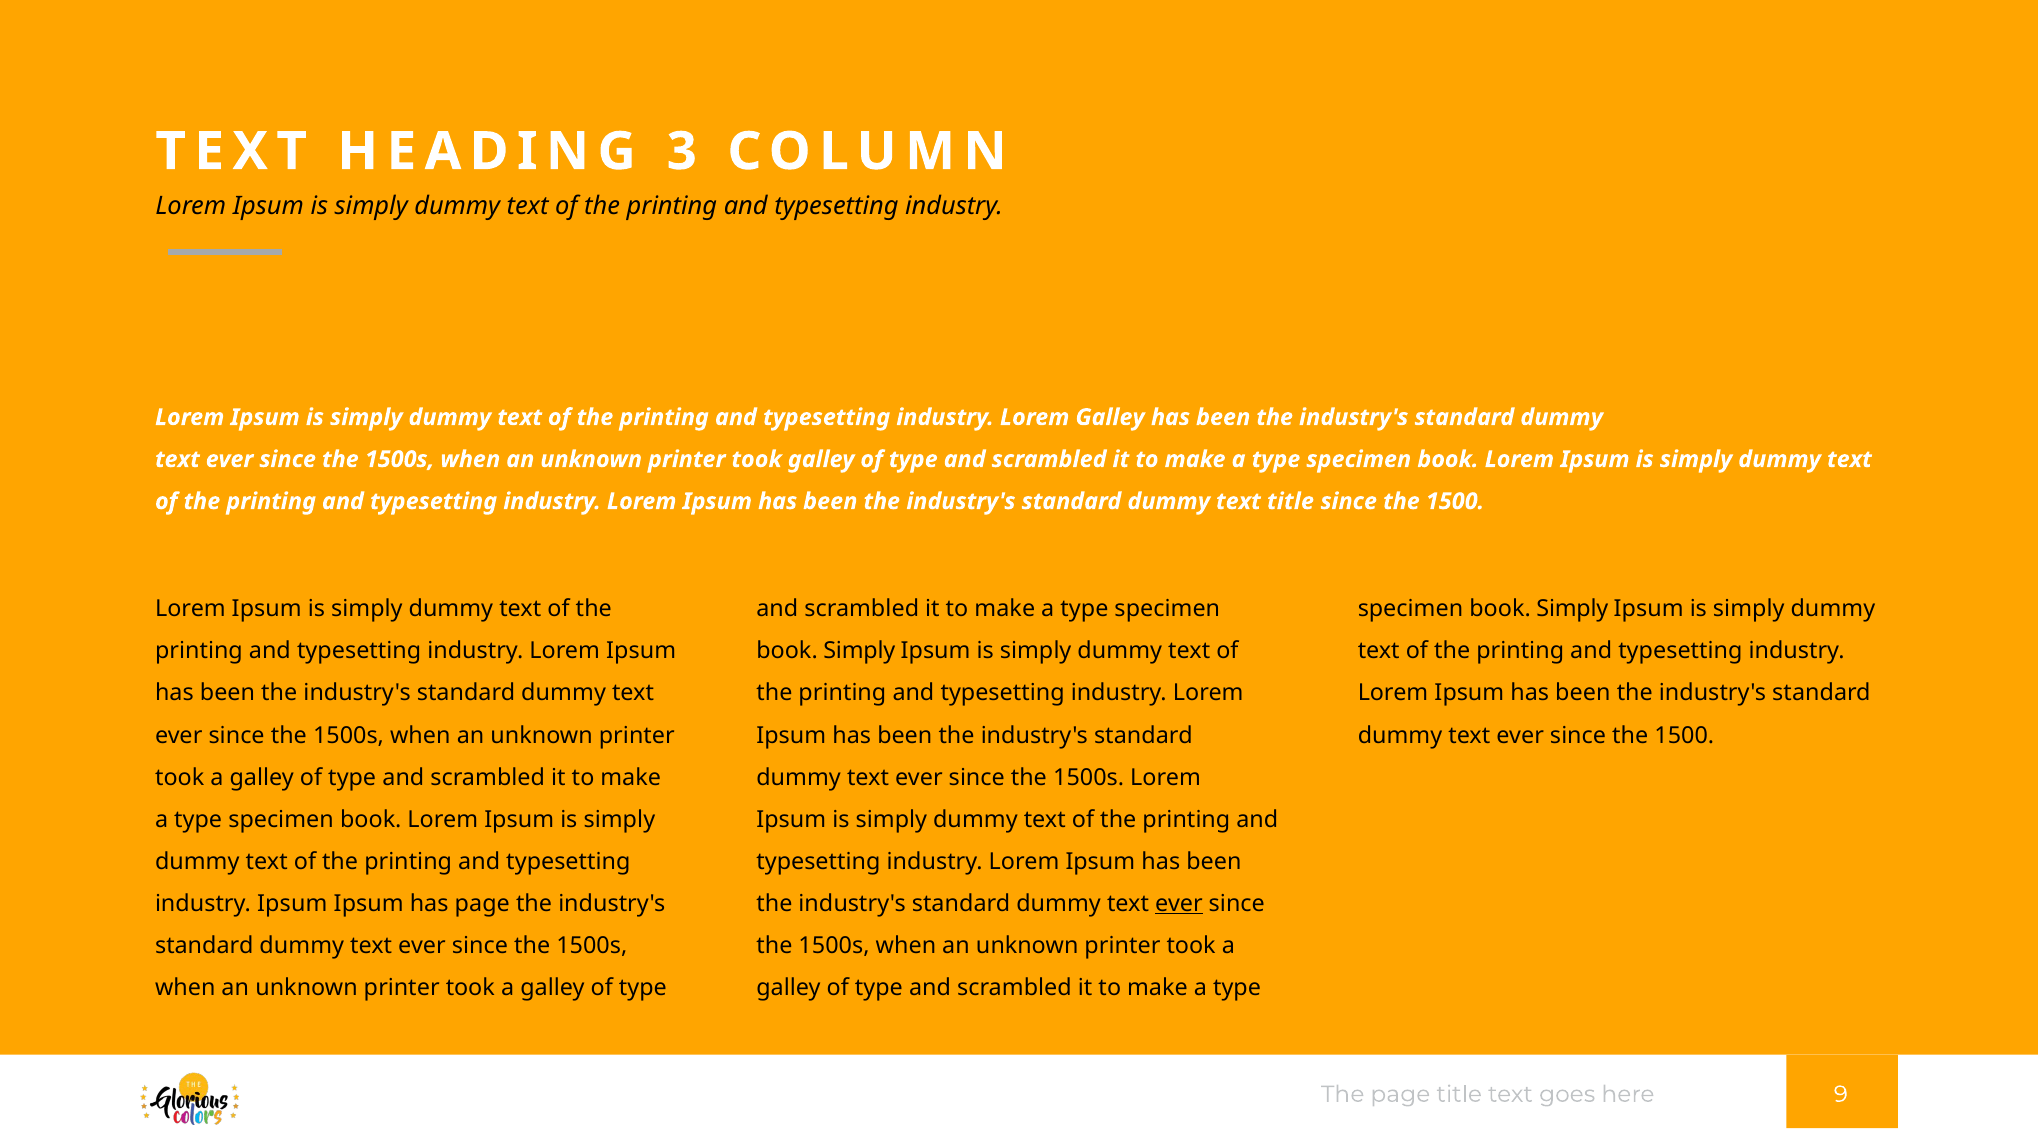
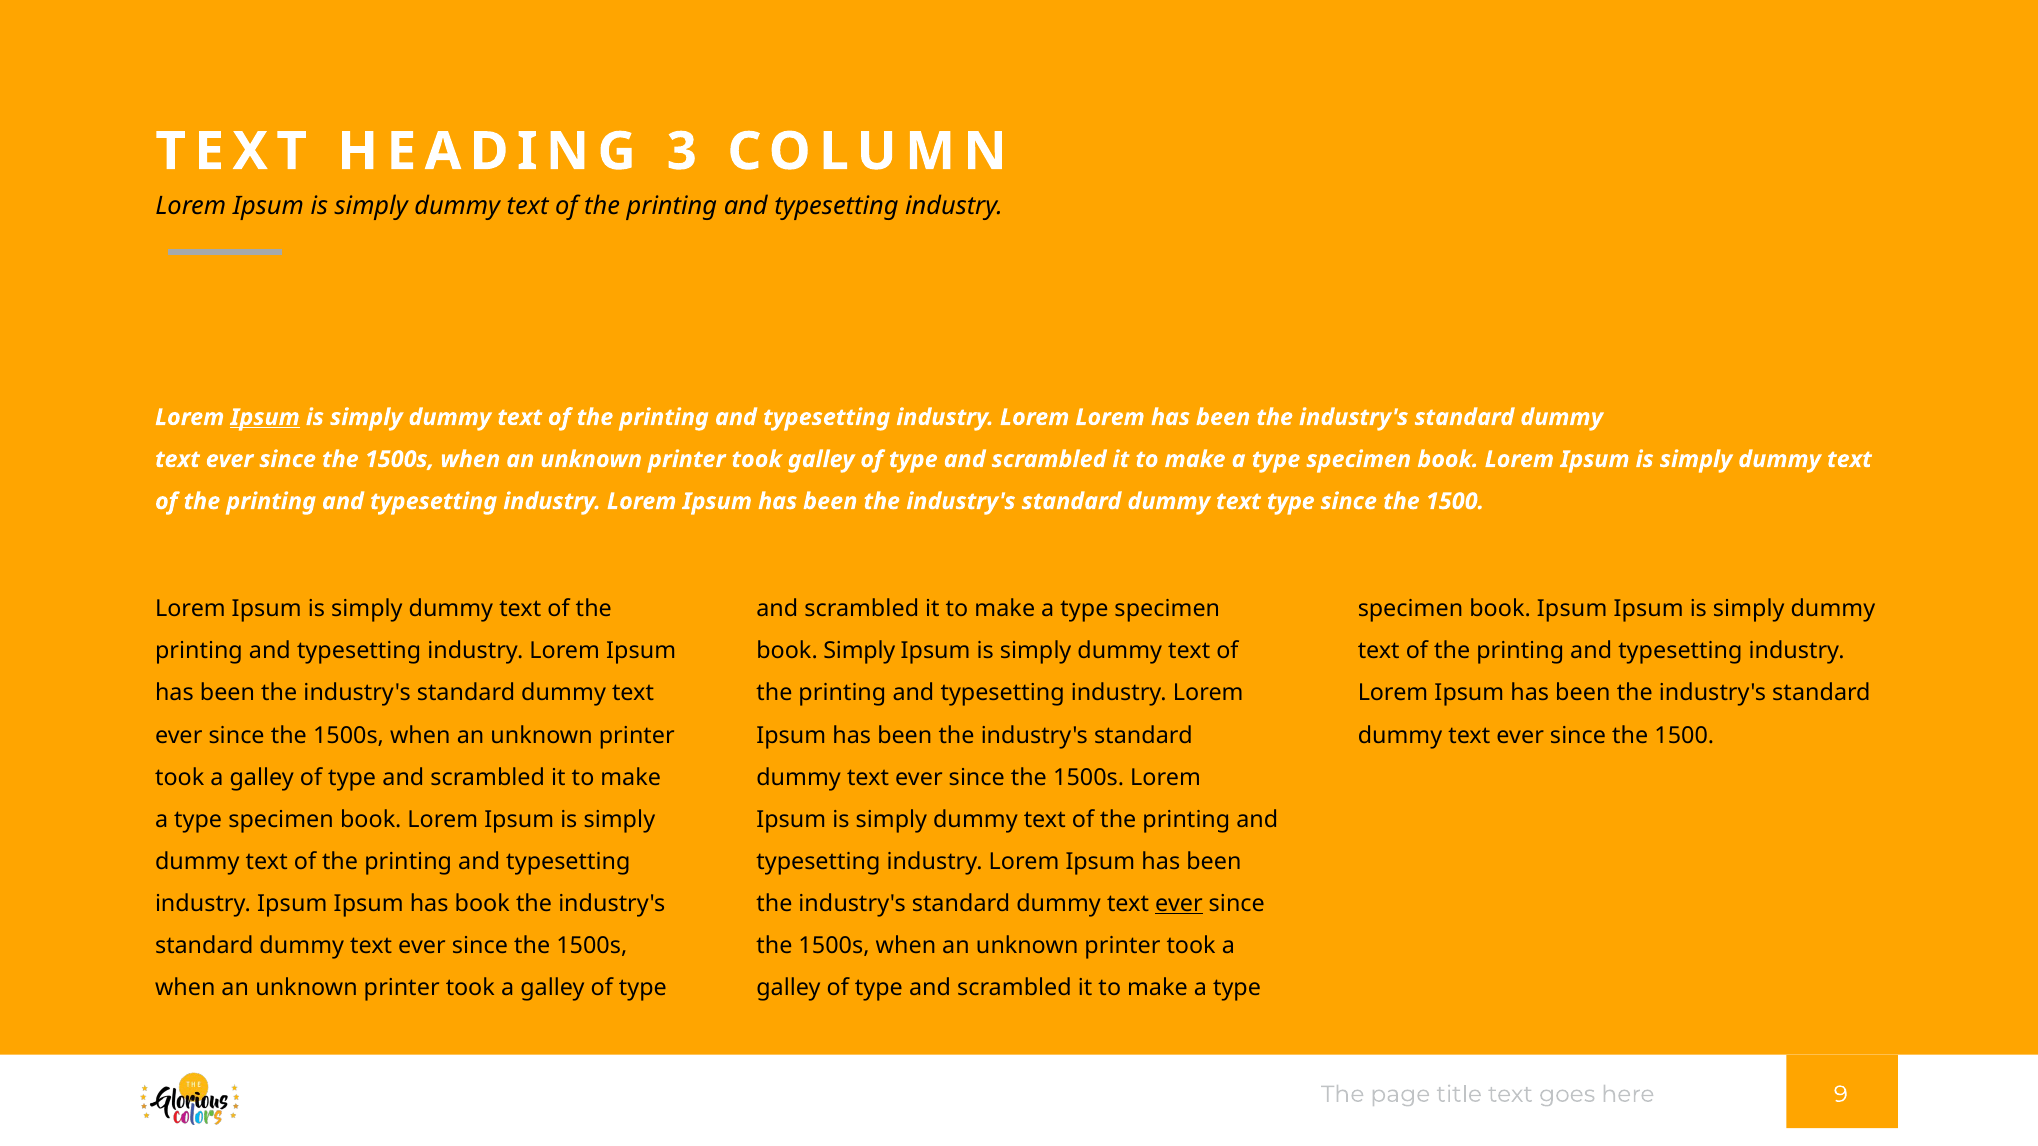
Ipsum underline: none -> present (265, 417)
Lorem Galley: Galley -> Lorem (1110, 417)
text title: title -> type (1291, 502)
Simply: Simply -> Ipsum (1572, 609)
has page: page -> book (482, 904)
